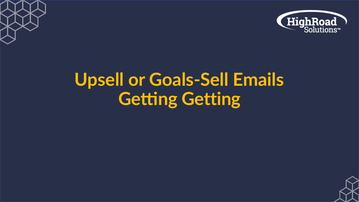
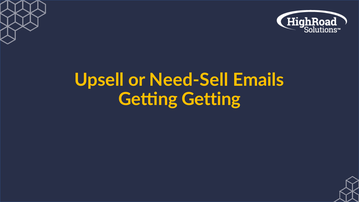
Goals-Sell: Goals-Sell -> Need-Sell (189, 80)
